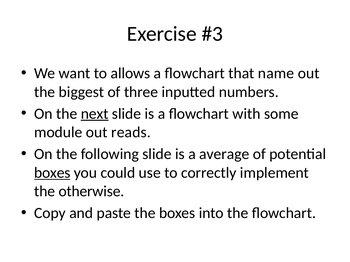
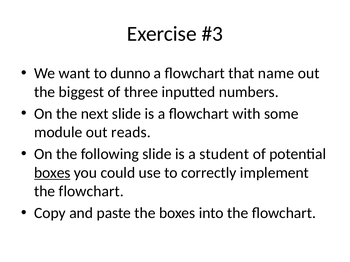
allows: allows -> dunno (130, 73)
next underline: present -> none (95, 114)
average: average -> student (224, 154)
otherwise: otherwise -> flowchart (91, 192)
